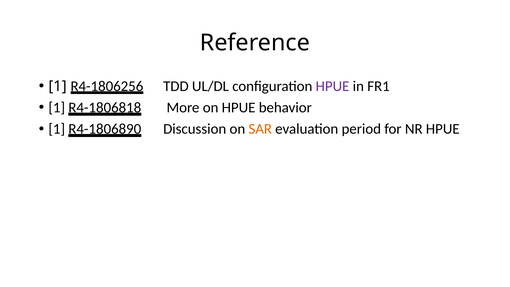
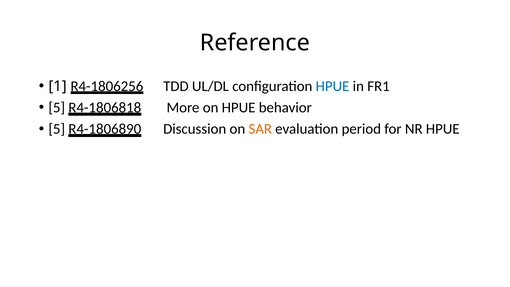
HPUE colour: purple -> blue (333, 86)
1: 1 -> 5 (57, 108)
1: 1 -> 5 (57, 129)
